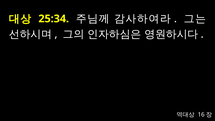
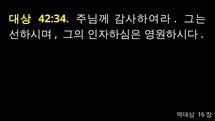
25:34: 25:34 -> 42:34 (54, 19)
